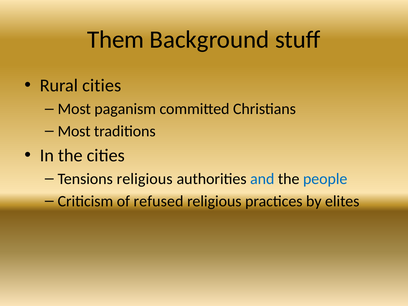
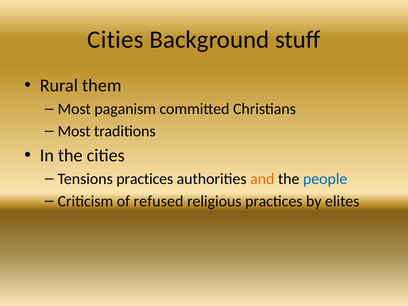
Them: Them -> Cities (115, 39)
Rural cities: cities -> them (102, 86)
Tensions religious: religious -> practices (145, 179)
and colour: blue -> orange (262, 179)
